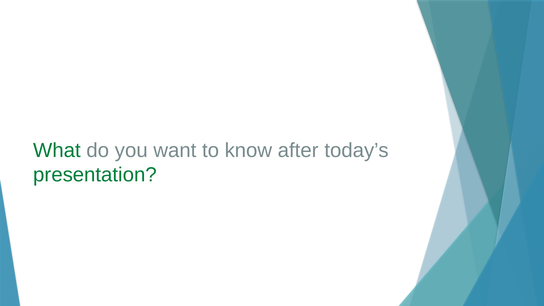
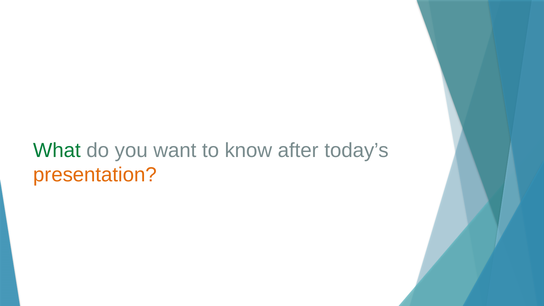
presentation colour: green -> orange (95, 175)
